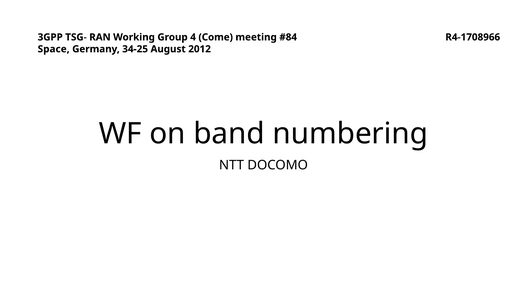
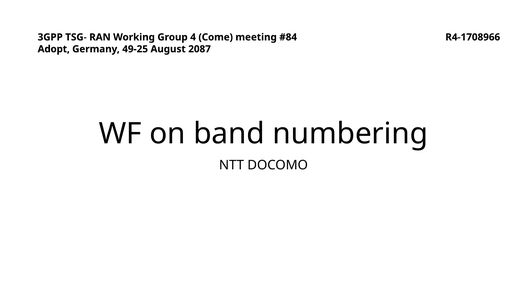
Space: Space -> Adopt (54, 49)
34-25: 34-25 -> 49-25 (135, 49)
2012: 2012 -> 2087 (200, 49)
